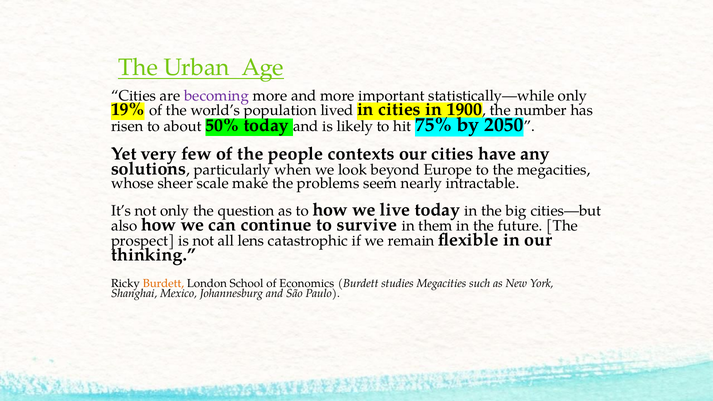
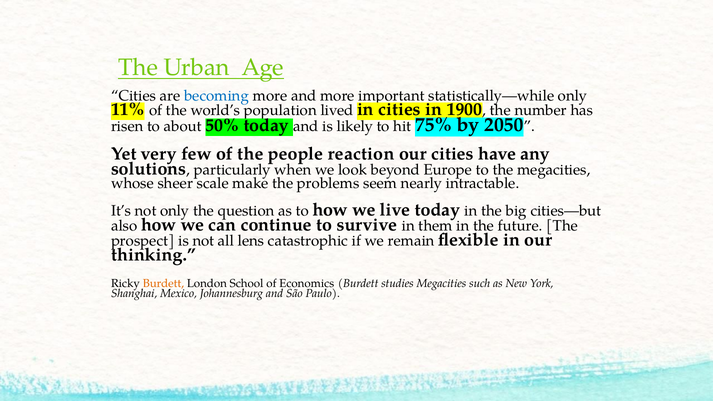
becoming colour: purple -> blue (217, 96)
19%: 19% -> 11% (128, 109)
contexts: contexts -> reaction (361, 154)
